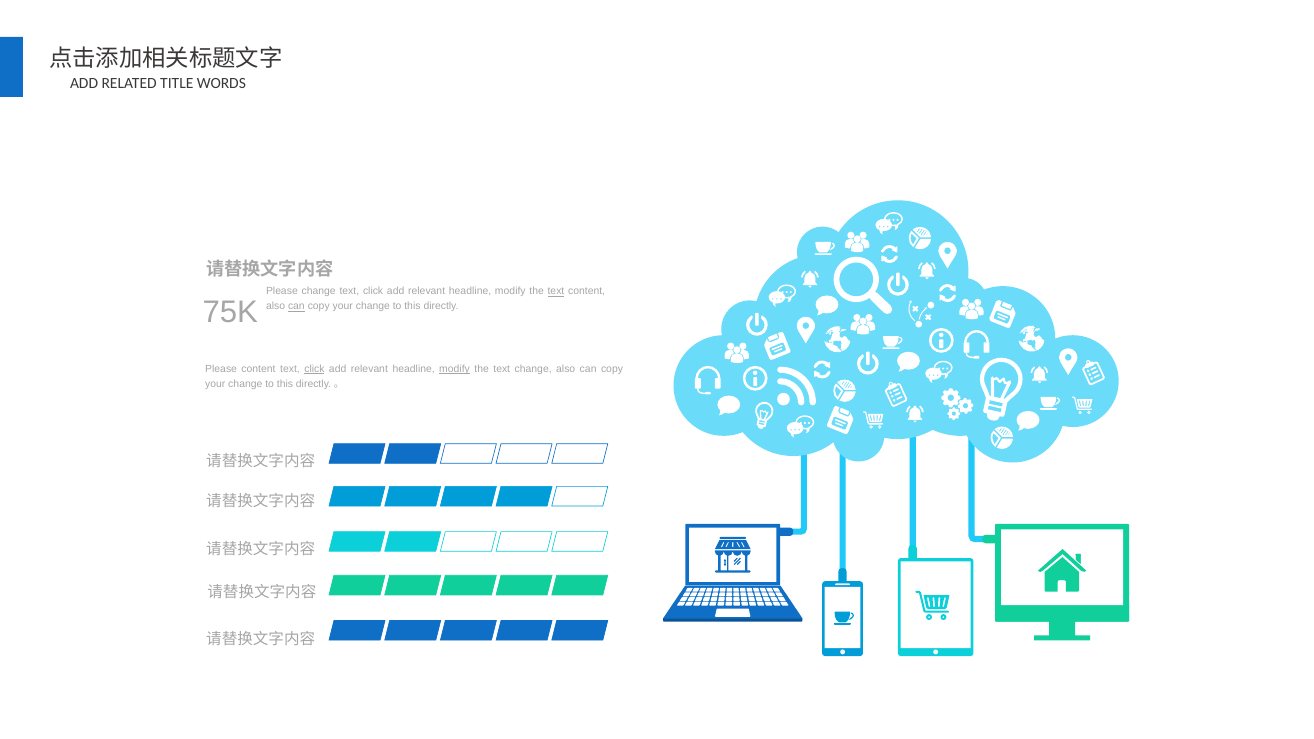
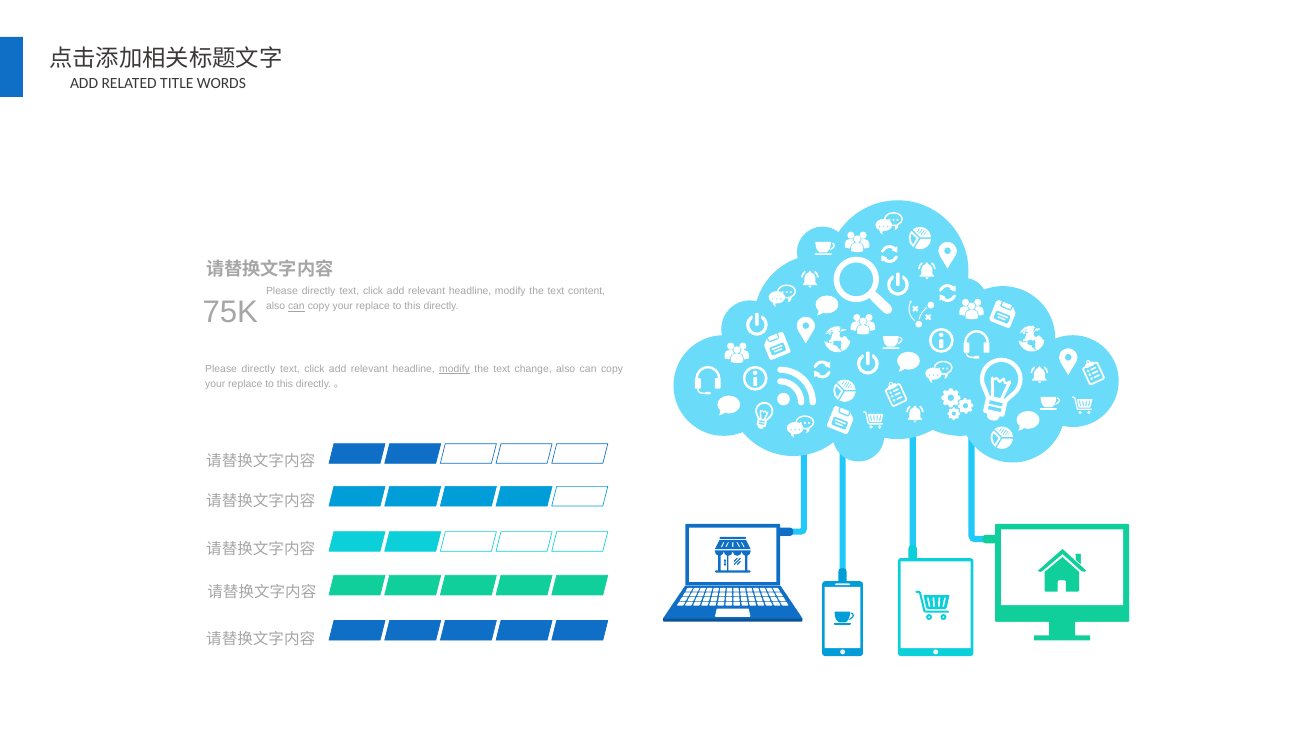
change: change -> directly (319, 292)
text underline: present -> none (556, 292)
change: change -> replace (373, 306)
content: content -> directly (258, 369)
click underline: present -> none (314, 369)
change: change -> replace (245, 384)
